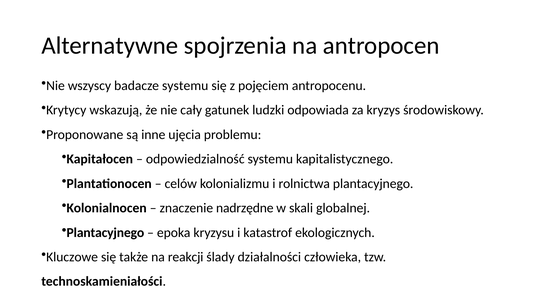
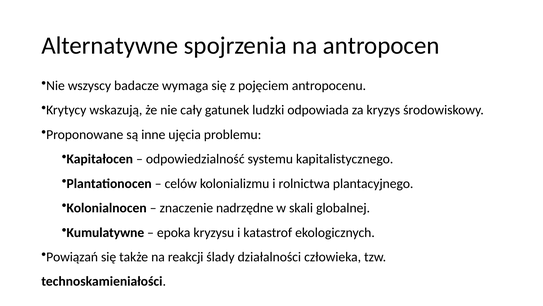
badacze systemu: systemu -> wymaga (185, 85)
Plantacyjnego: Plantacyjnego -> Kumulatywne (105, 232)
Kluczowe: Kluczowe -> Powiązań (72, 257)
